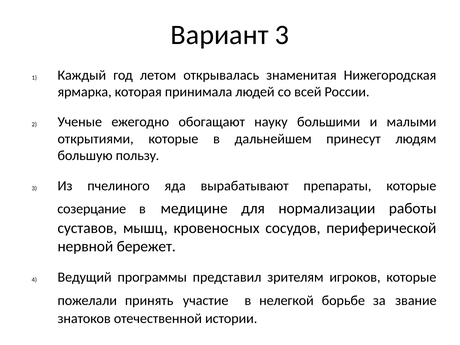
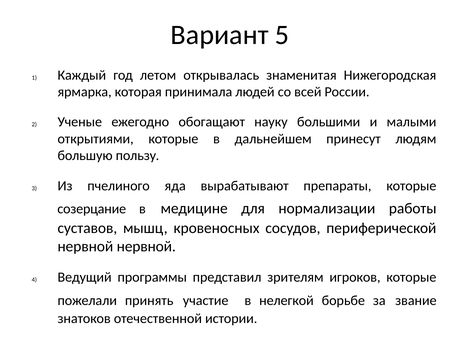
Вариант 3: 3 -> 5 (282, 35)
нервной бережет: бережет -> нервной (146, 246)
